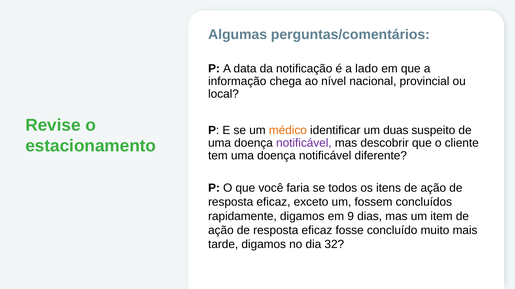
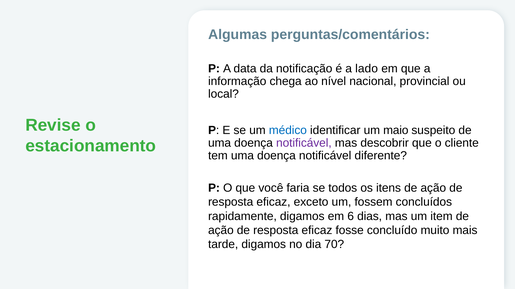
médico colour: orange -> blue (288, 130)
duas: duas -> maio (396, 130)
9: 9 -> 6 (351, 217)
32: 32 -> 70 (334, 245)
